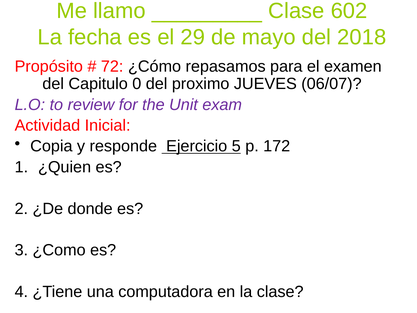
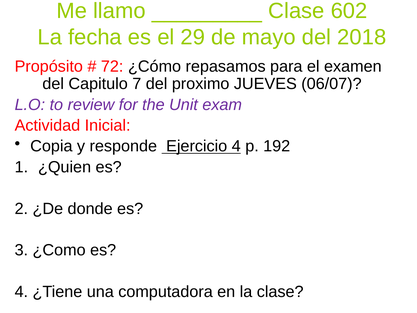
0: 0 -> 7 (137, 84)
Ejercicio 5: 5 -> 4 (236, 146)
172: 172 -> 192 (277, 146)
